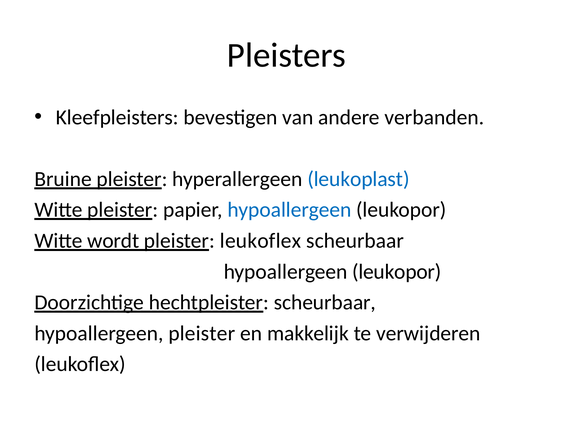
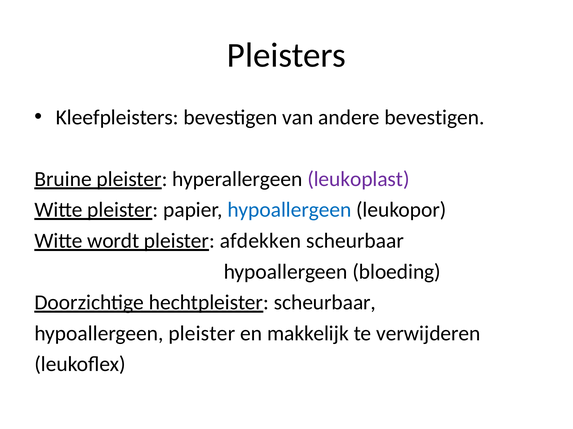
andere verbanden: verbanden -> bevestigen (434, 118)
leukoplast colour: blue -> purple (358, 179)
pleister leukoflex: leukoflex -> afdekken (260, 241)
leukopor: leukopor -> bloeding (397, 272)
